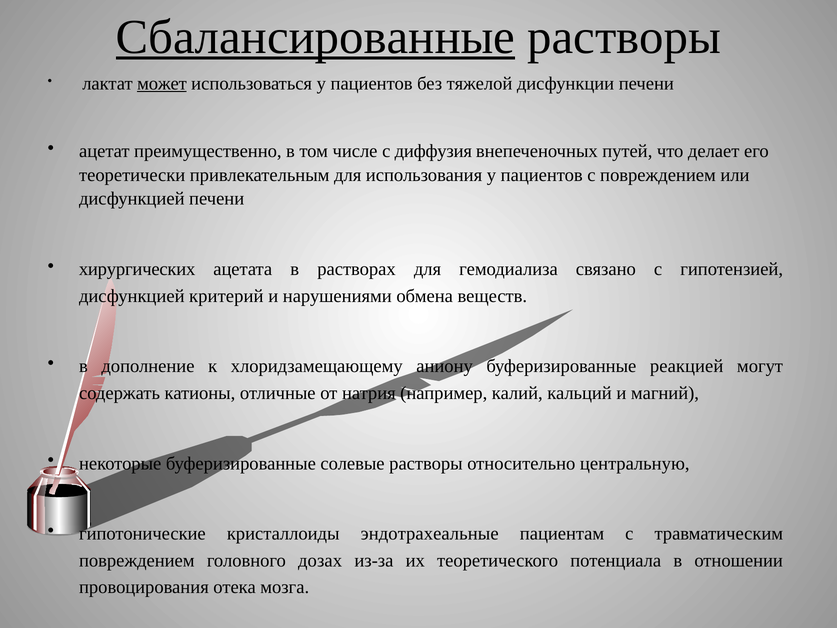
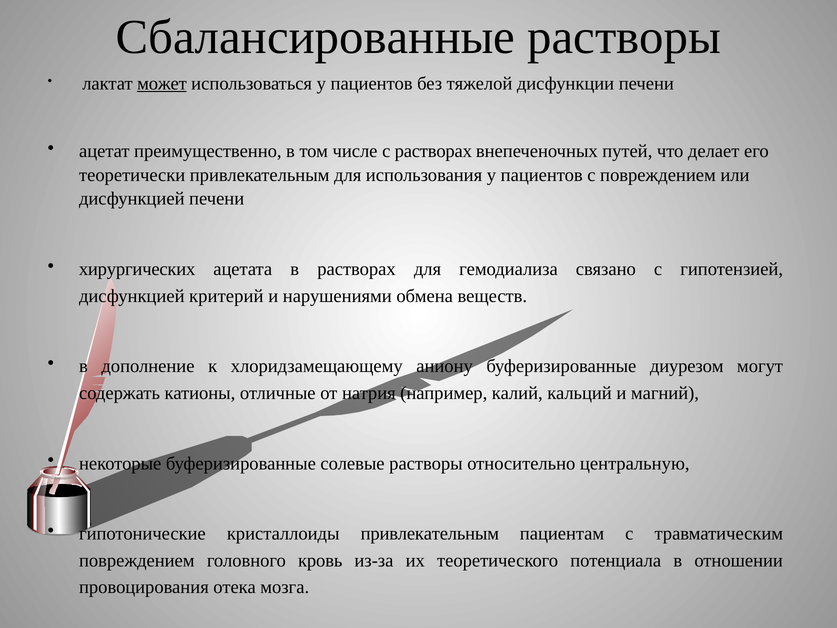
Сбалансированные underline: present -> none (315, 37)
с диффузия: диффузия -> растворах (433, 151)
реакцией: реакцией -> диурезом (687, 366)
кристаллоиды эндотрахеальные: эндотрахеальные -> привлекательным (430, 534)
дозах: дозах -> кровь (320, 560)
